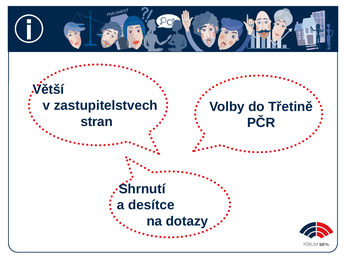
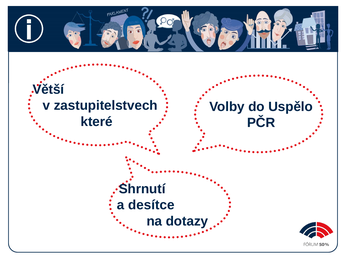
Třetině: Třetině -> Uspělo (291, 107)
stran: stran -> které (97, 122)
